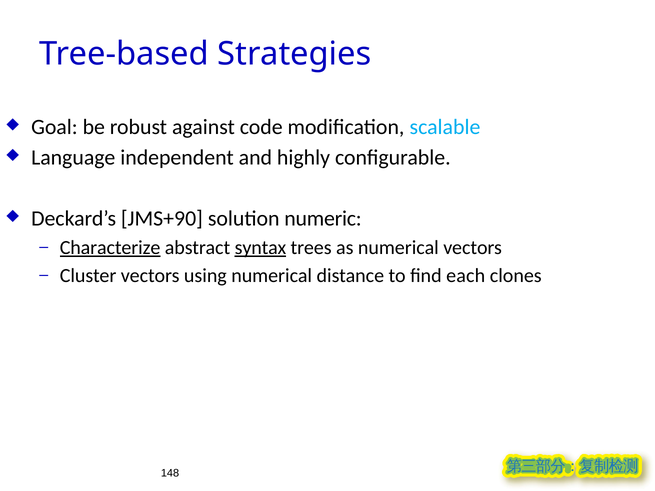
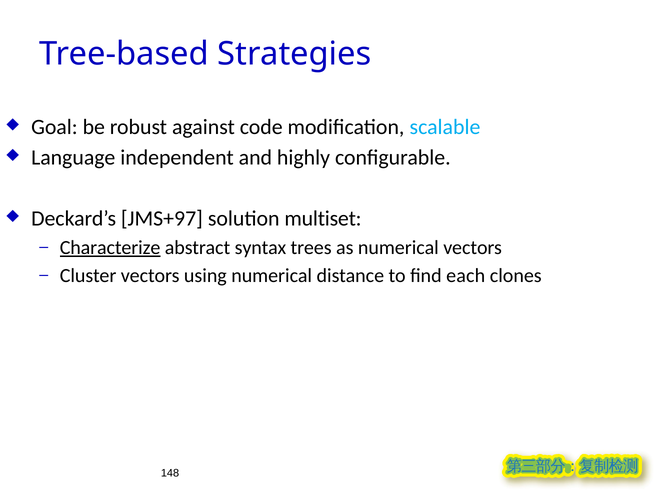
JMS+90: JMS+90 -> JMS+97 (162, 219)
numeric: numeric -> multiset (323, 219)
syntax underline: present -> none (260, 248)
